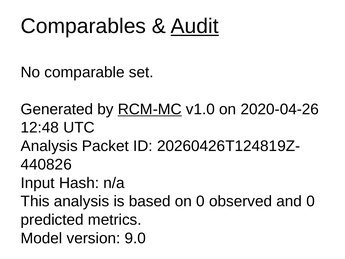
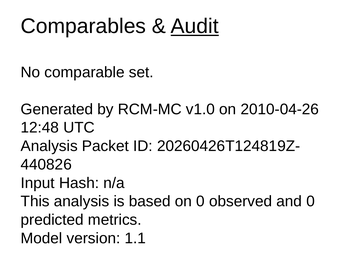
RCM-MC underline: present -> none (150, 109)
2020-04-26: 2020-04-26 -> 2010-04-26 (280, 109)
9.0: 9.0 -> 1.1 (135, 238)
